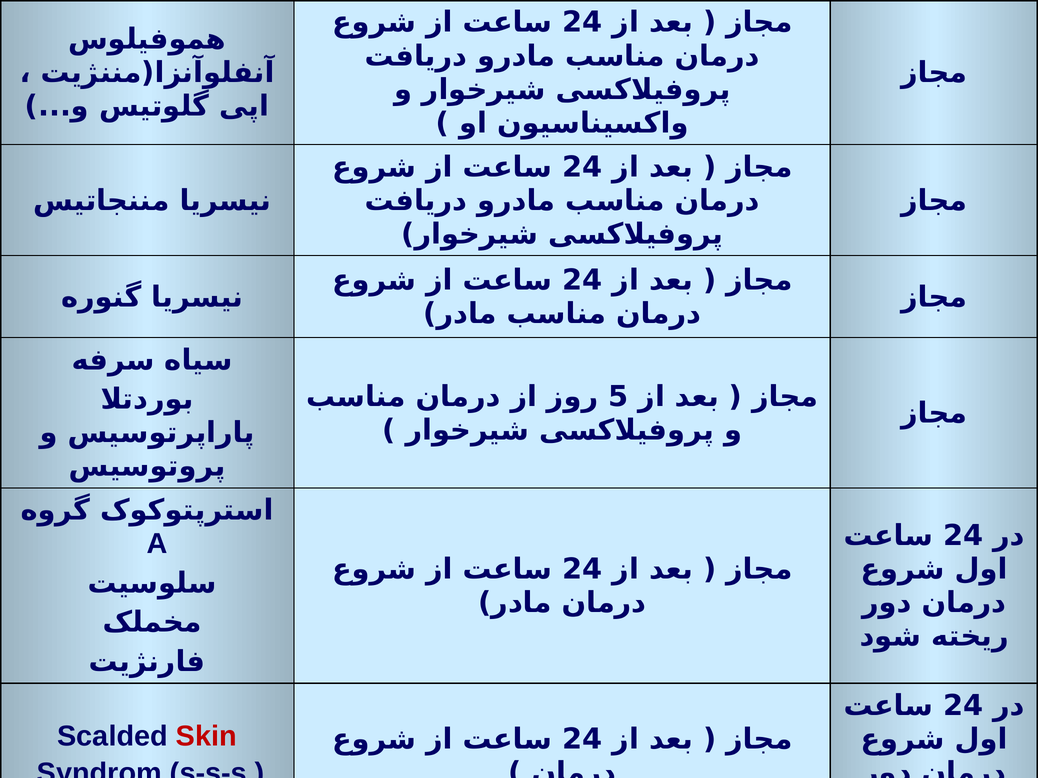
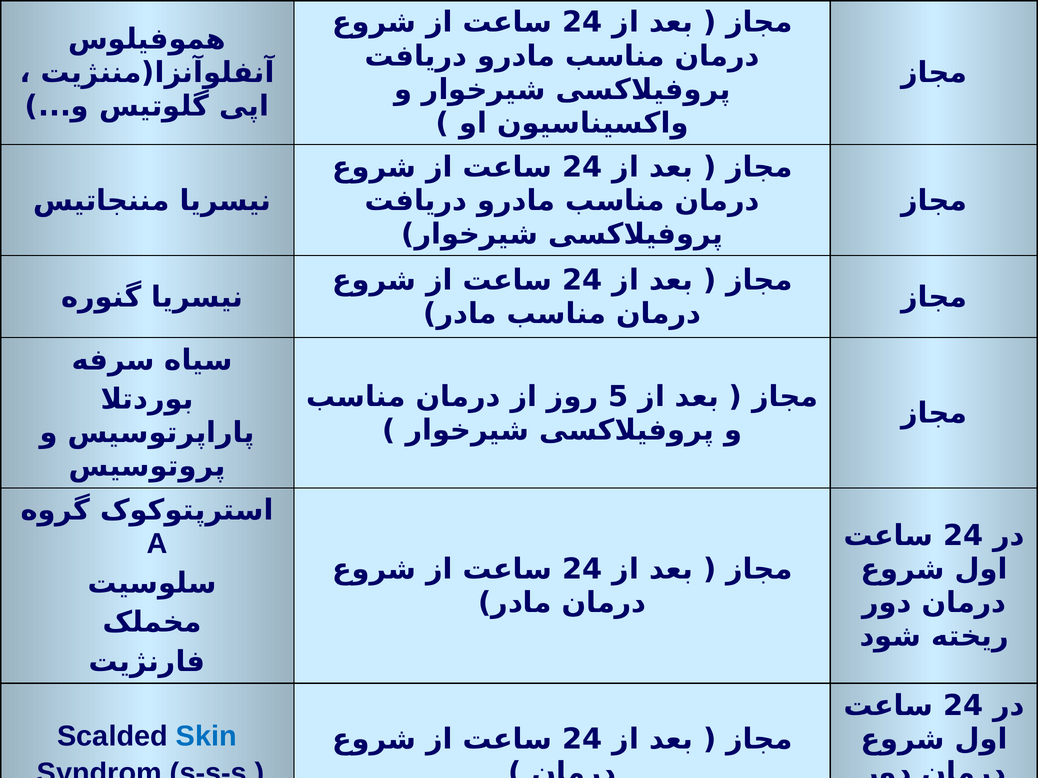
Skin colour: red -> blue (206, 737)
